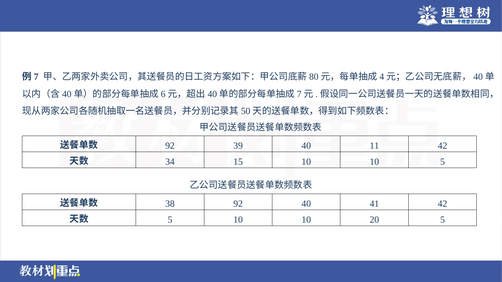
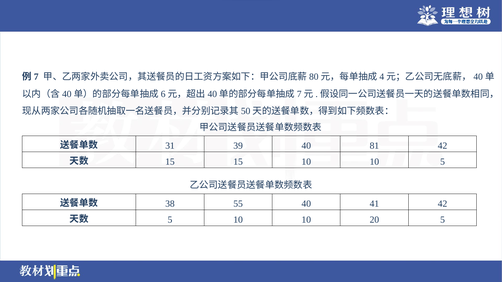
92: 92 -> 31 (170, 146)
11: 11 -> 81 (374, 146)
34: 34 -> 15 (170, 162)
38 92: 92 -> 55 (238, 204)
